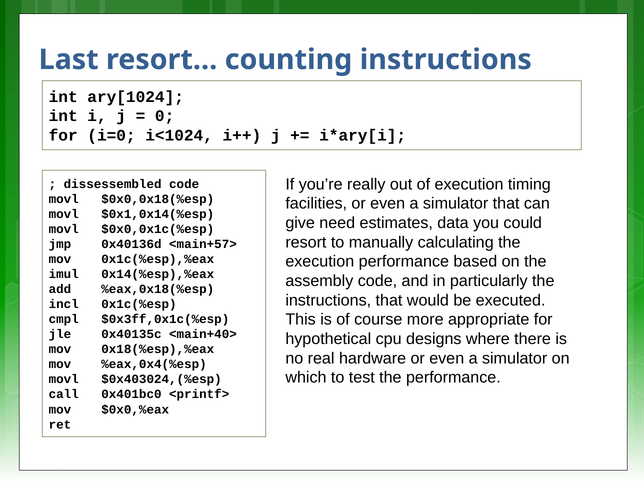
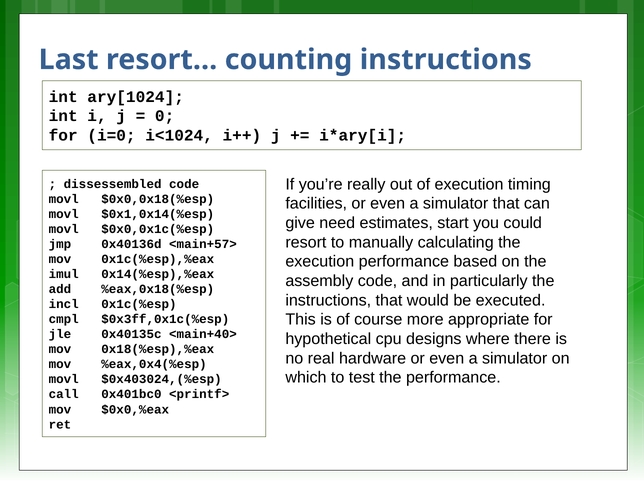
data: data -> start (453, 223)
